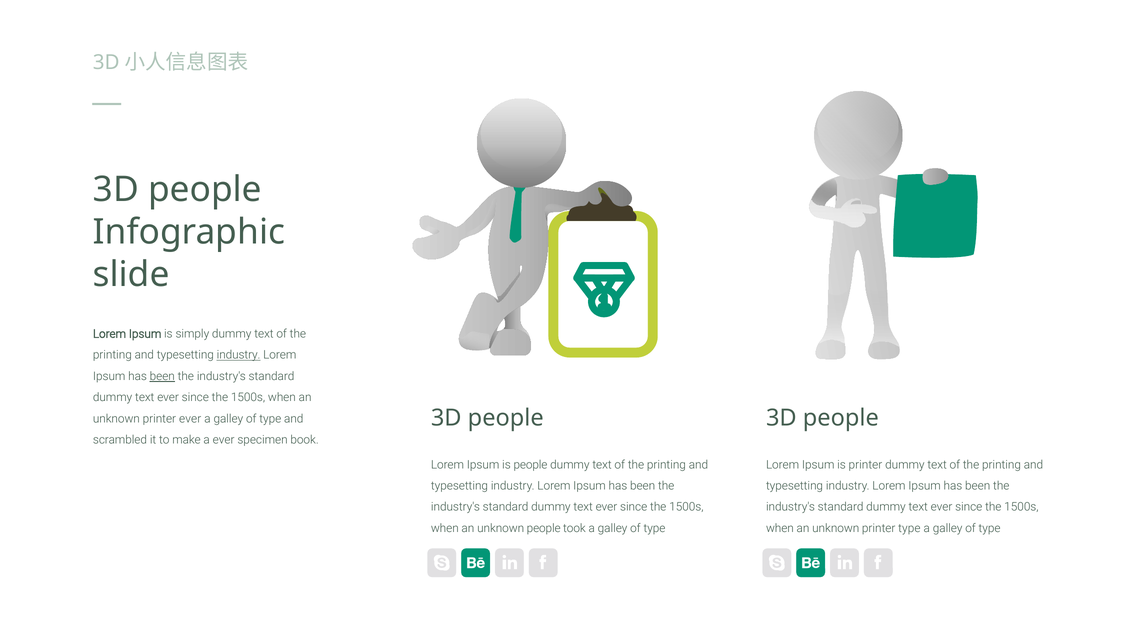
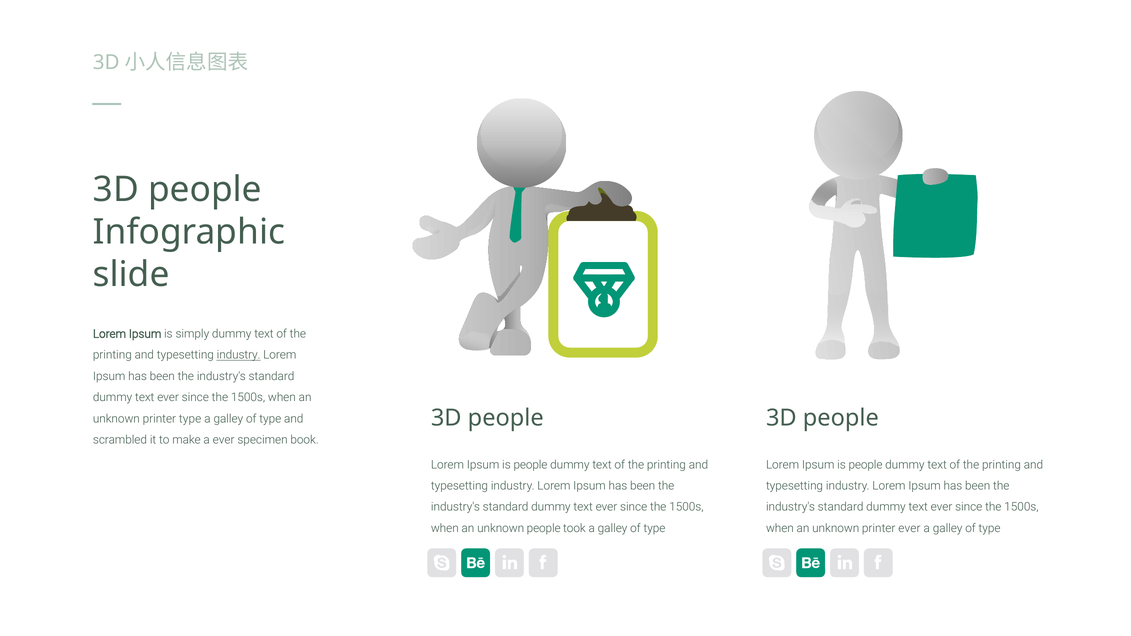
been underline: present -> none (162, 376)
printer ever: ever -> type (190, 419)
printer: printer -> people (866, 465)
printer type: type -> ever (909, 528)
